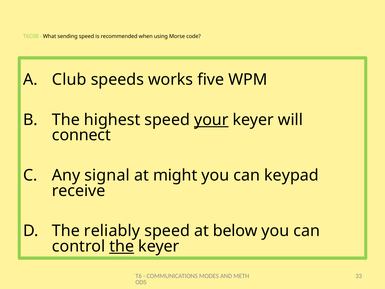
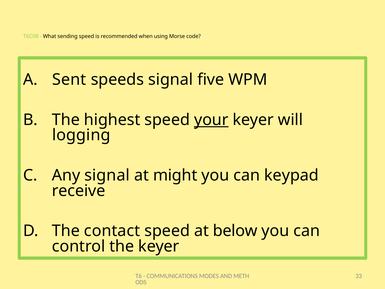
Club: Club -> Sent (69, 80)
speeds works: works -> signal (171, 80)
connect: connect -> logging (81, 135)
reliably: reliably -> contact (112, 231)
the underline: present -> none (122, 246)
